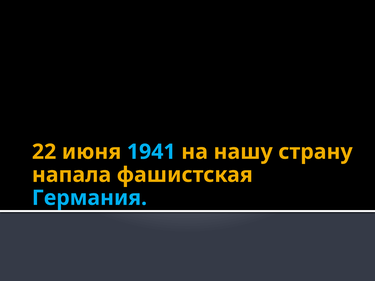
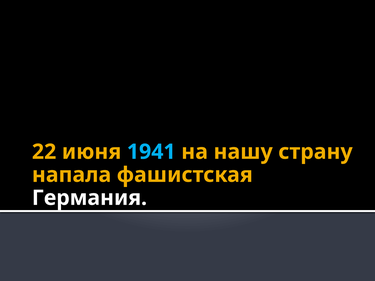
Германия colour: light blue -> white (89, 198)
